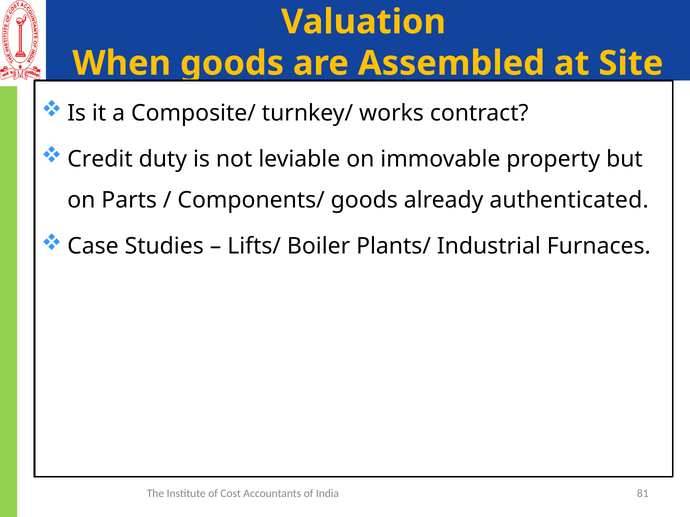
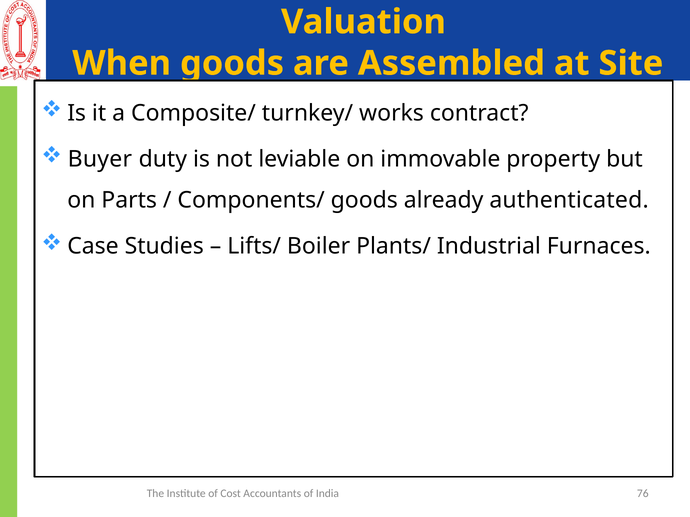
Credit: Credit -> Buyer (100, 159)
81: 81 -> 76 (643, 494)
